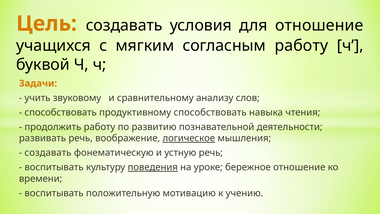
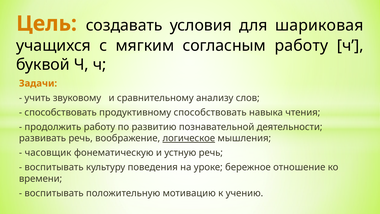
для отношение: отношение -> шариковая (319, 25)
создавать: создавать -> часовщик (48, 153)
поведения underline: present -> none (153, 167)
